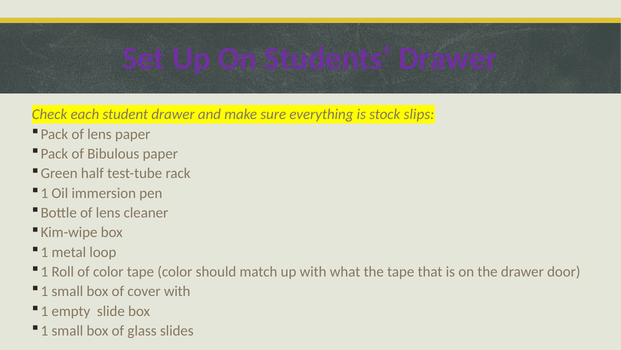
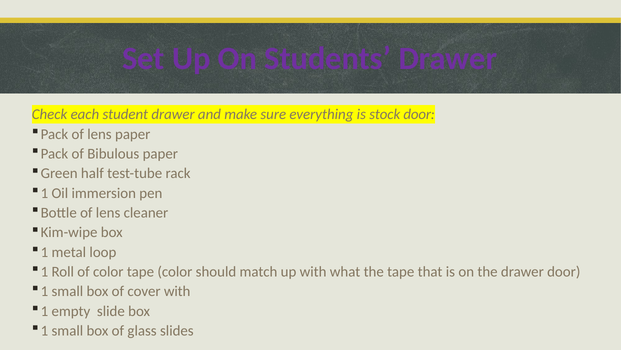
stock slips: slips -> door (419, 114)
